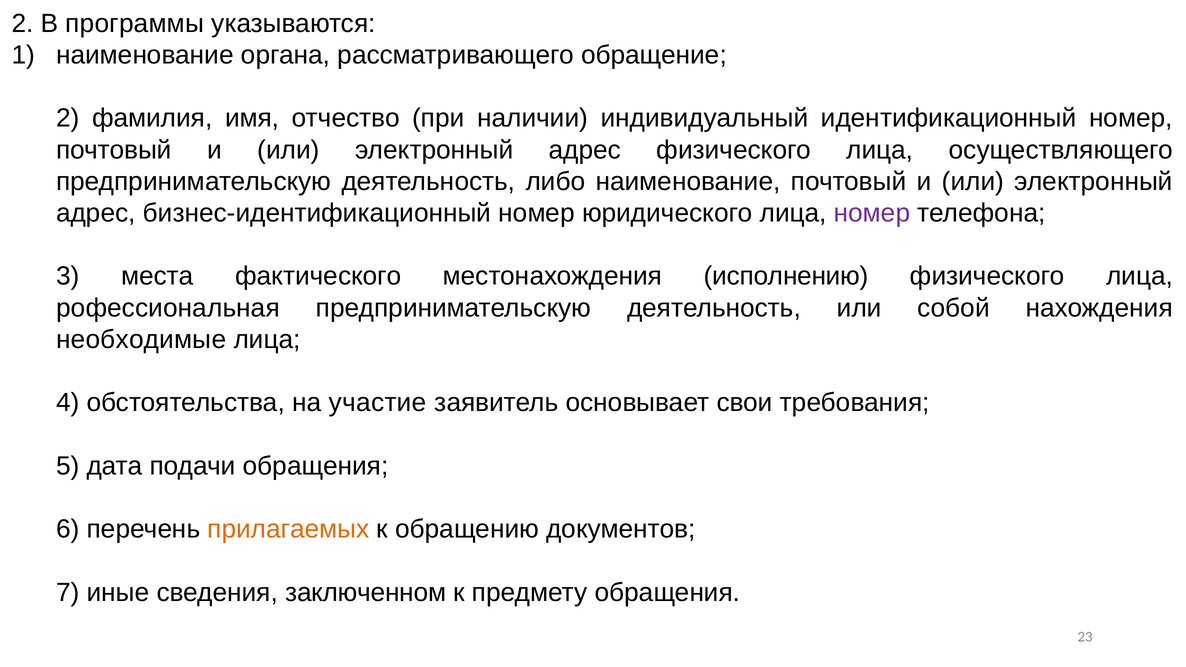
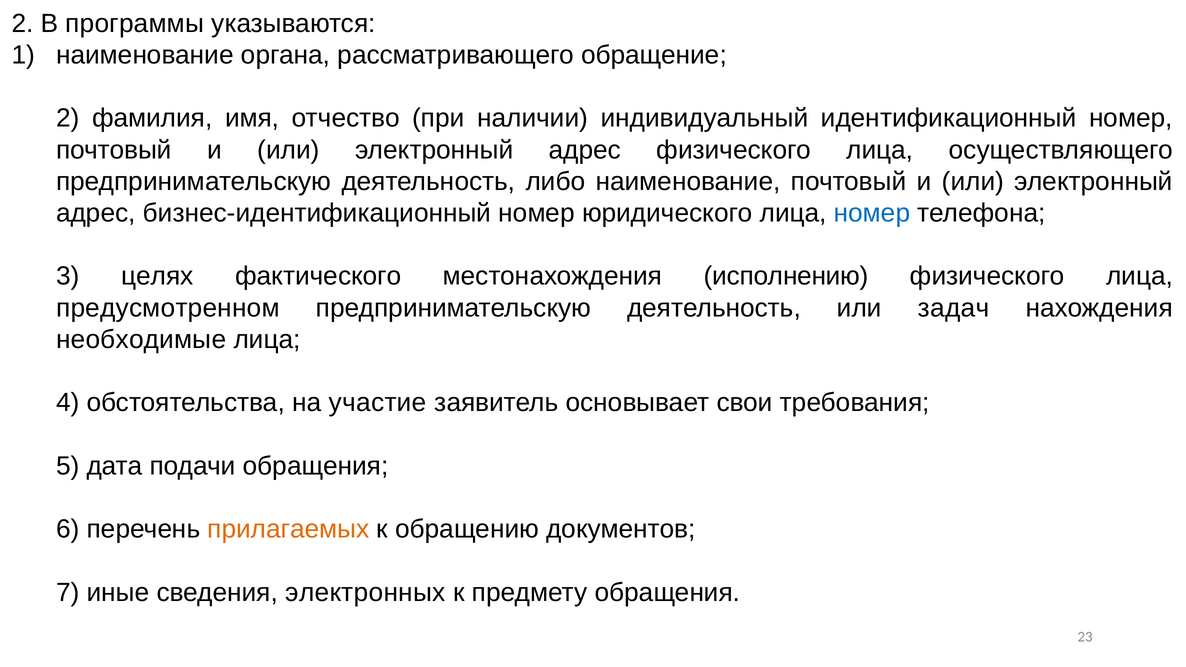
номер colour: purple -> blue (872, 213)
места: места -> целях (157, 276)
рофессиональная: рофессиональная -> предусмотренном (168, 308)
собой: собой -> задач (954, 308)
заключенном: заключенном -> электронных (365, 592)
